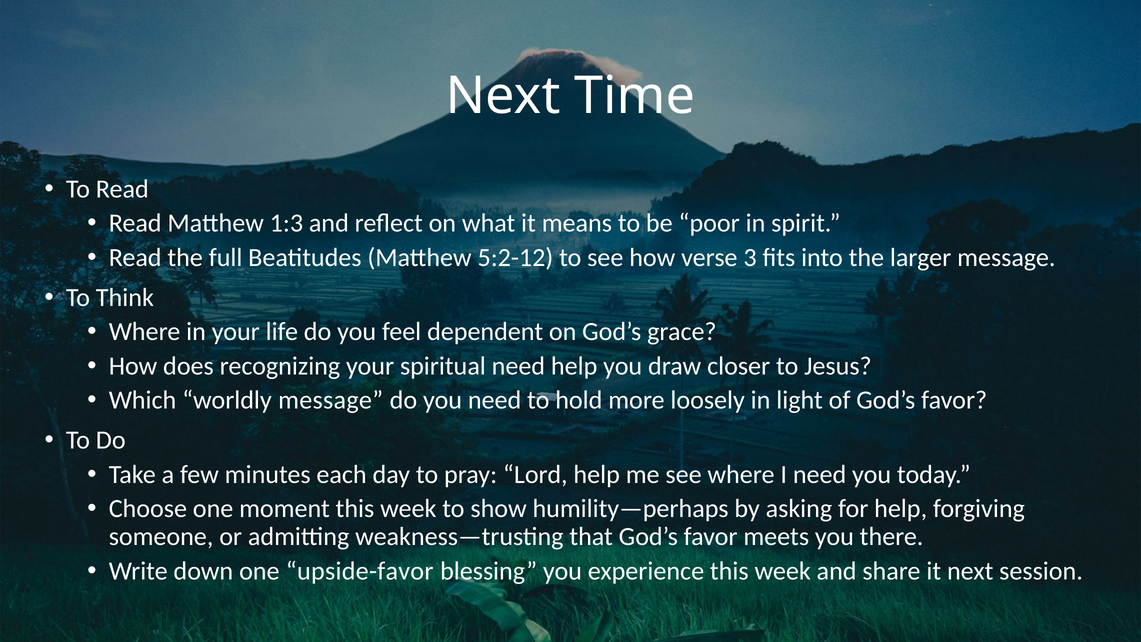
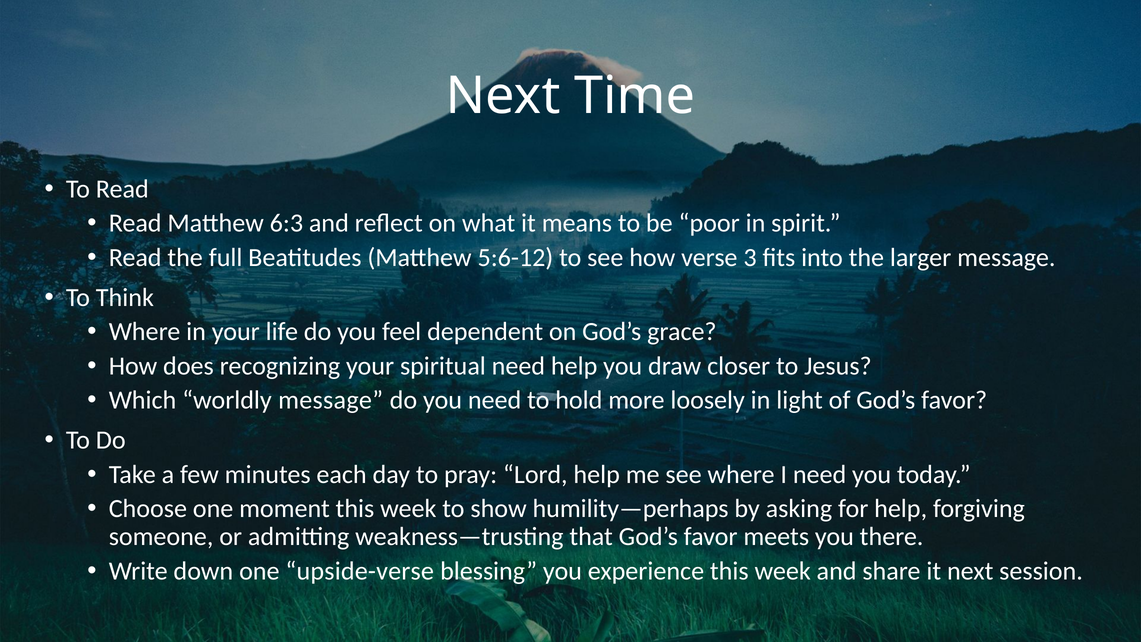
1:3: 1:3 -> 6:3 (286, 223)
5:2-12: 5:2-12 -> 5:6-12 (515, 257)
upside-favor: upside-favor -> upside-verse (360, 571)
